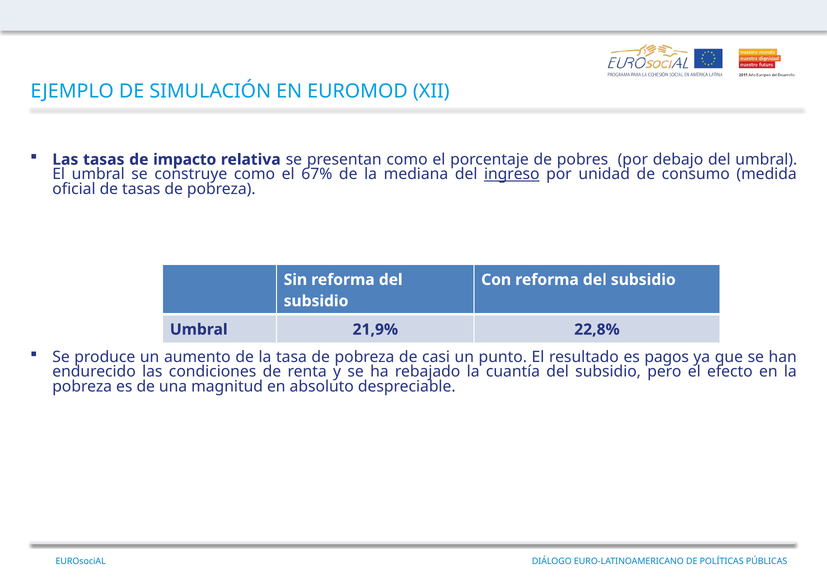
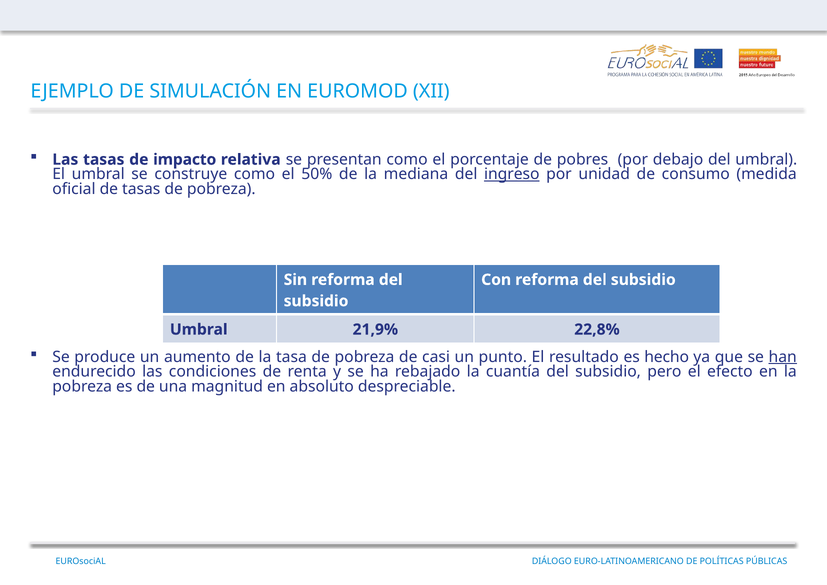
67%: 67% -> 50% (317, 174)
pagos: pagos -> hecho (667, 357)
han underline: none -> present (783, 357)
